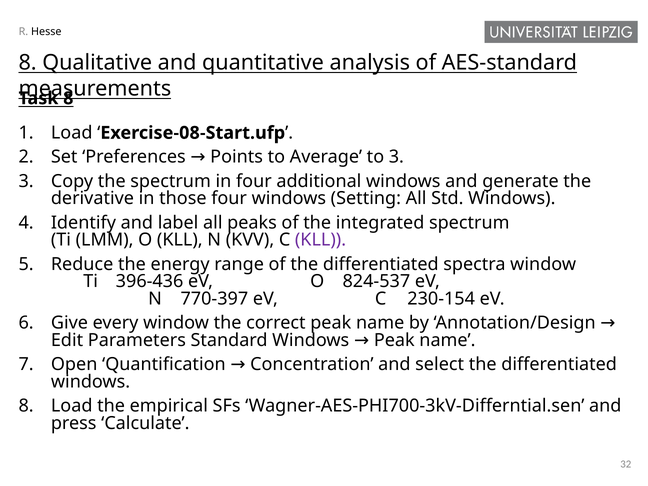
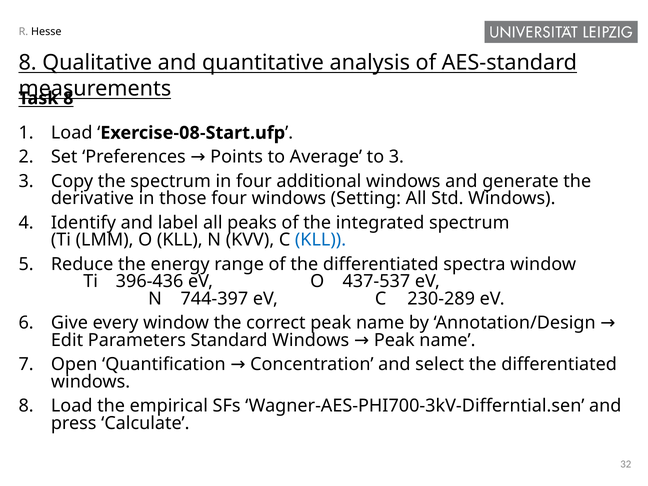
KLL colour: purple -> blue (321, 240)
824-537: 824-537 -> 437-537 (376, 281)
770-397: 770-397 -> 744-397 (214, 299)
230-154: 230-154 -> 230-289 (441, 299)
